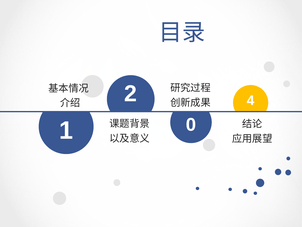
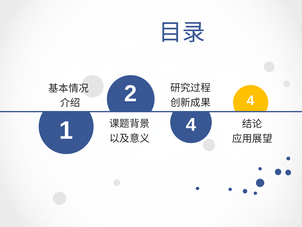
1 0: 0 -> 4 (191, 124)
